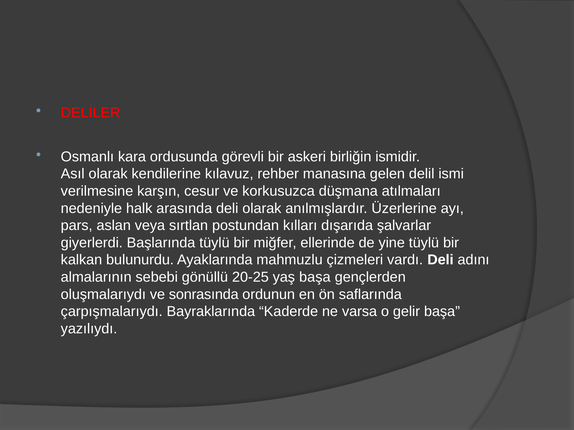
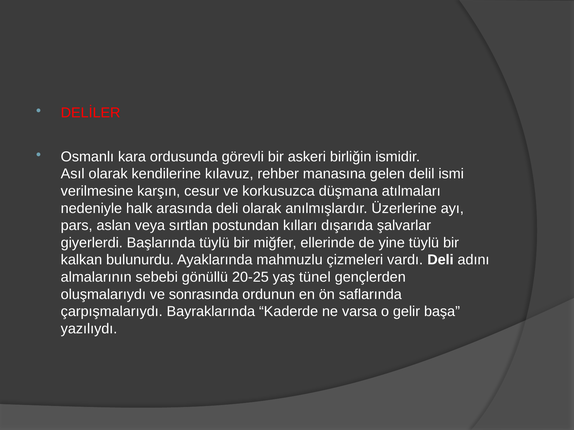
yaş başa: başa -> tünel (315, 277)
